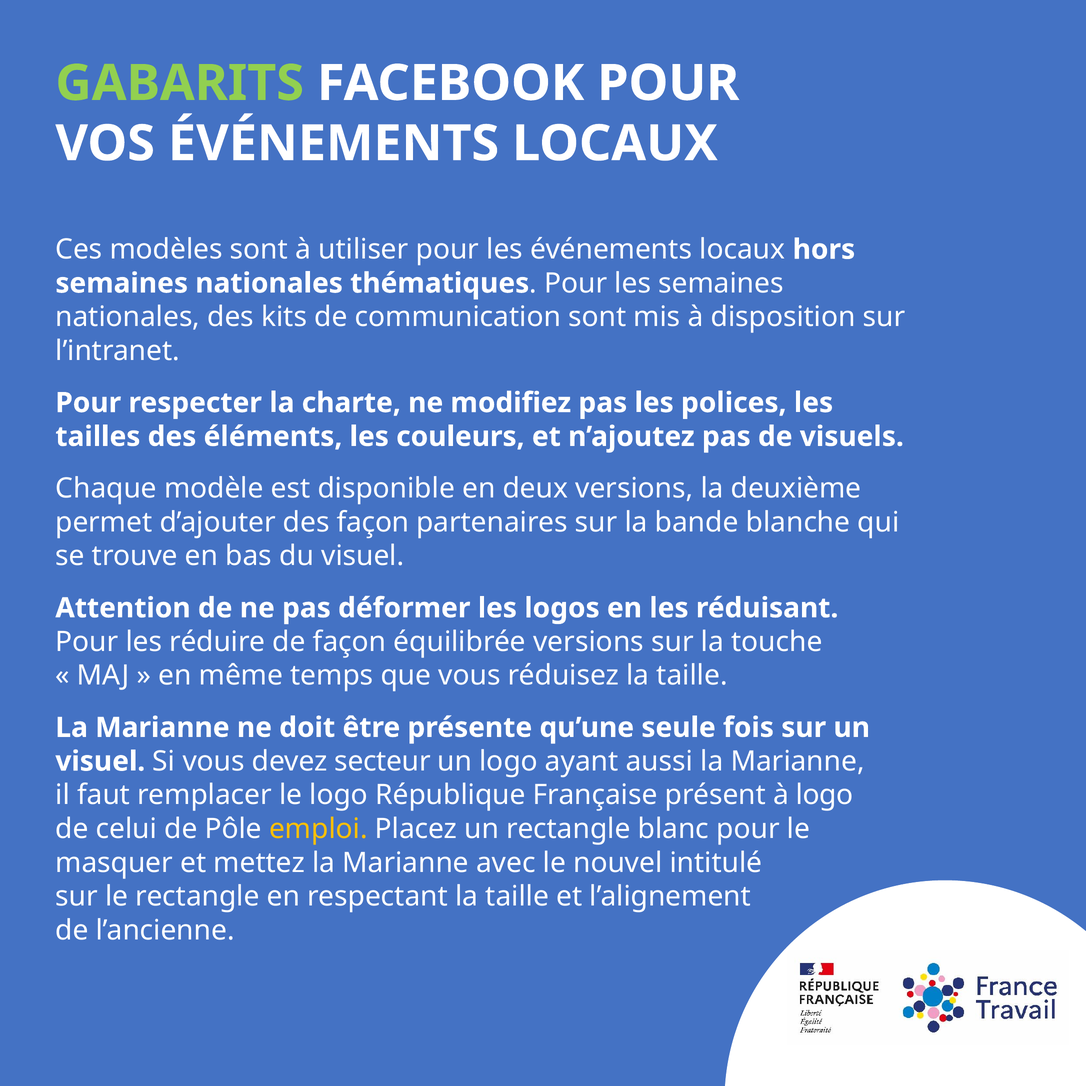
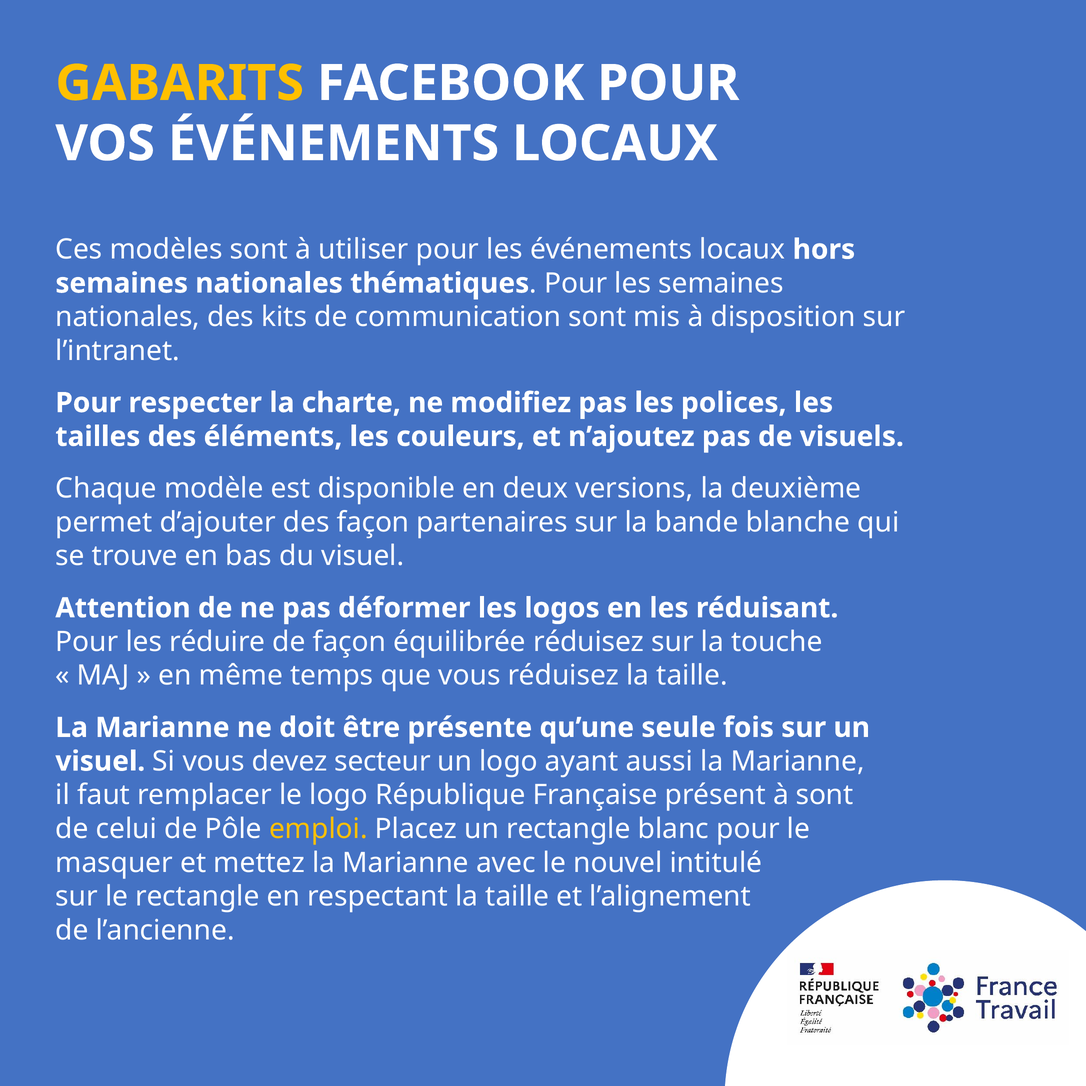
GABARITS colour: light green -> yellow (180, 83)
équilibrée versions: versions -> réduisez (589, 642)
à logo: logo -> sont (825, 795)
